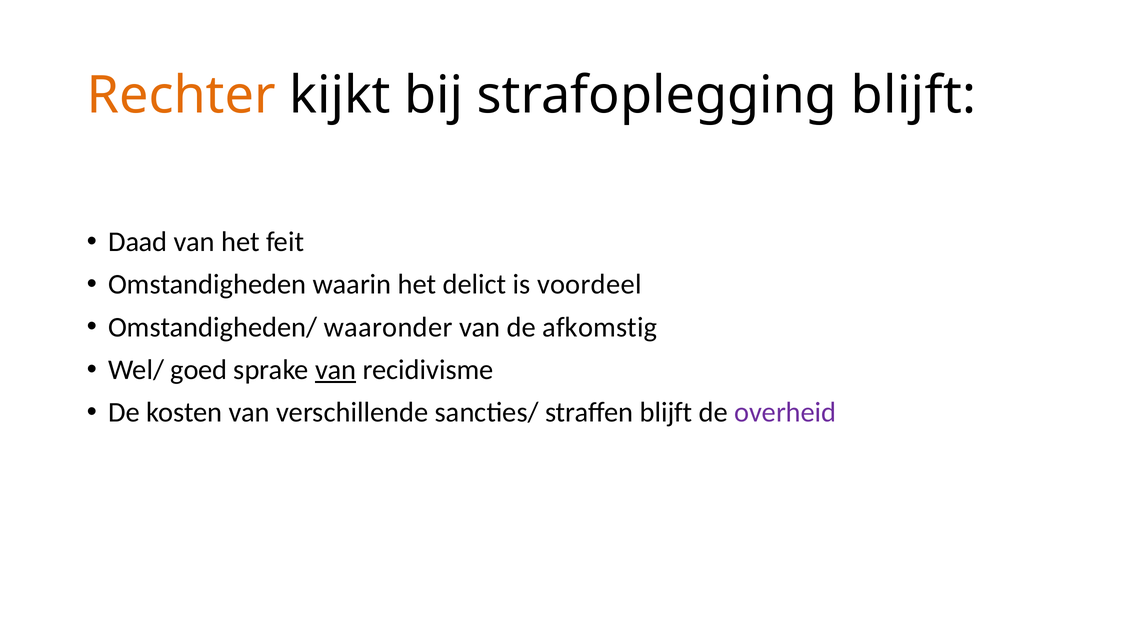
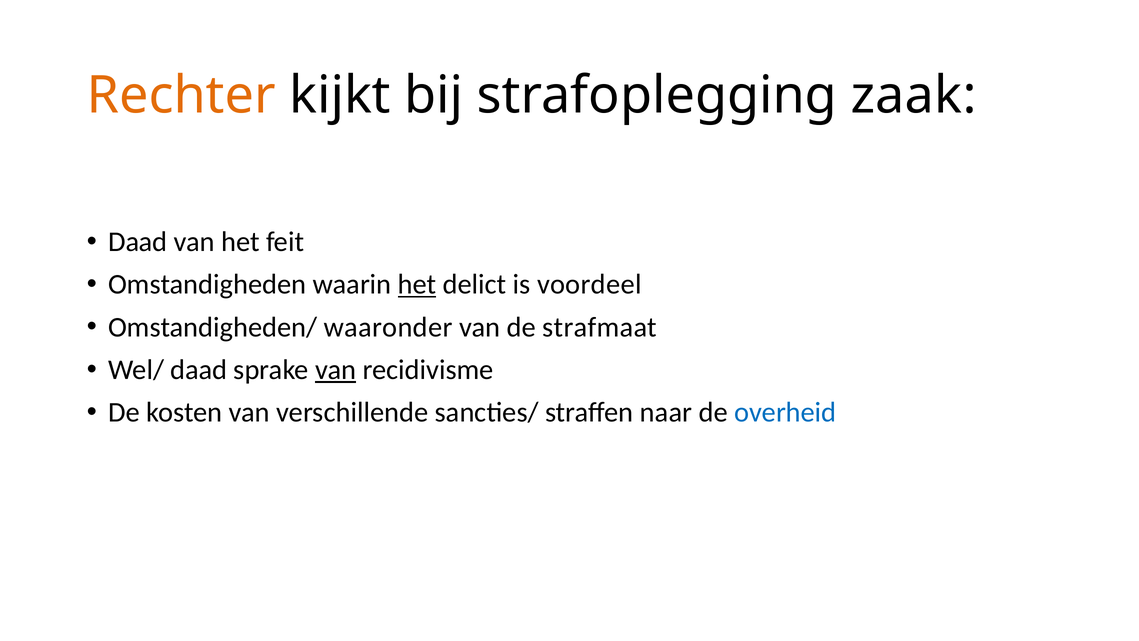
strafoplegging blijft: blijft -> zaak (914, 96)
het underline: none -> present (417, 284)
afkomstig: afkomstig -> strafmaat (600, 327)
Wel/ goed: goed -> daad (199, 370)
straffen blijft: blijft -> naar (666, 412)
overheid colour: purple -> blue (785, 412)
